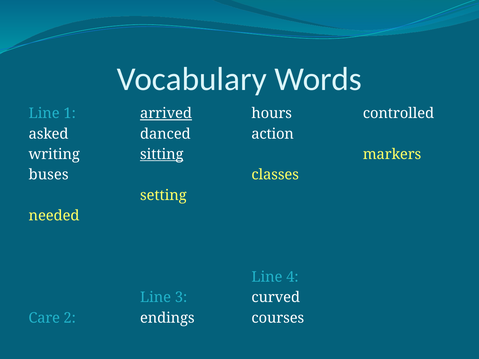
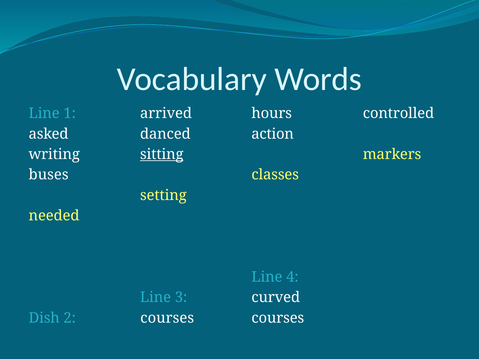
arrived underline: present -> none (166, 114)
Care: Care -> Dish (44, 318)
endings: endings -> courses (167, 318)
